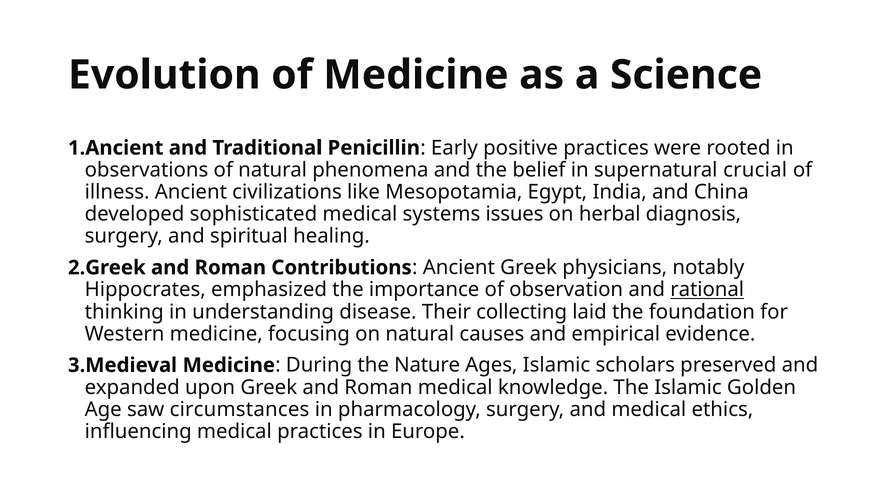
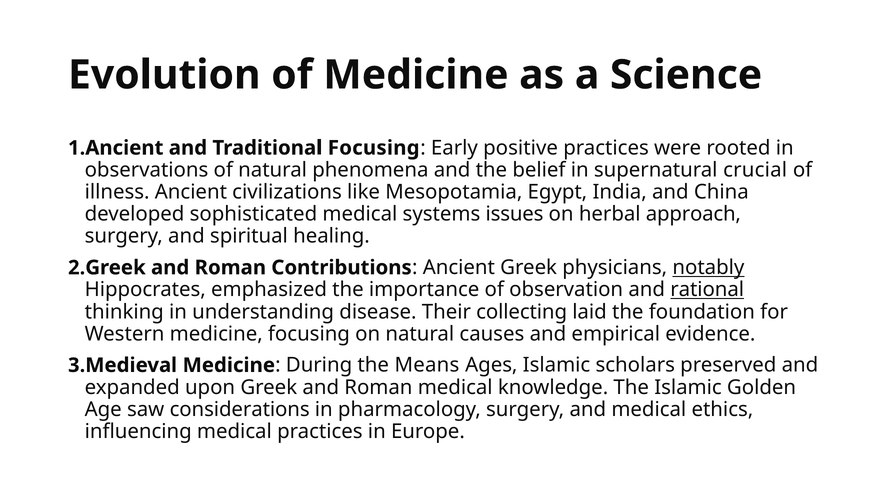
Traditional Penicillin: Penicillin -> Focusing (374, 148)
diagnosis: diagnosis -> approach (693, 214)
notably underline: none -> present (708, 267)
Nature: Nature -> Means (427, 365)
circumstances: circumstances -> considerations (240, 409)
